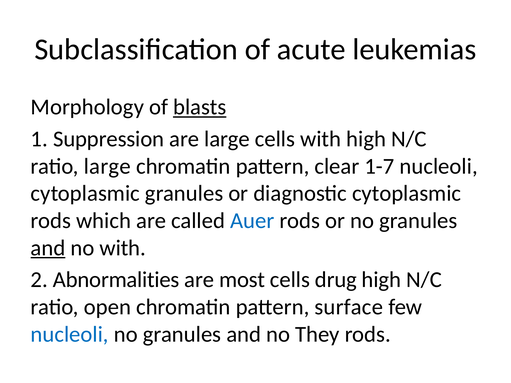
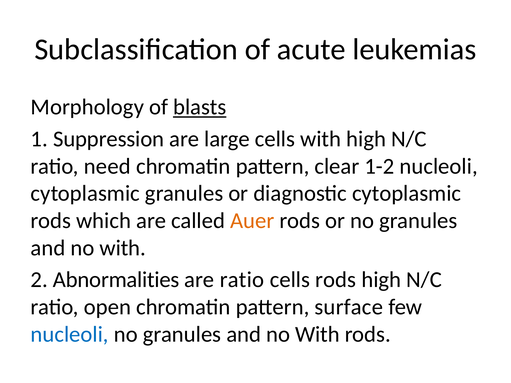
ratio large: large -> need (107, 166)
1-7: 1-7 -> 1-2 (379, 166)
Auer colour: blue -> orange (252, 221)
and underline: present -> none (48, 248)
are most: most -> ratio (242, 280)
cells drug: drug -> rods (336, 280)
They: They -> With (317, 335)
